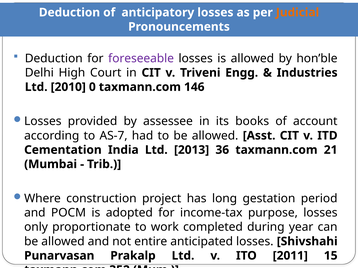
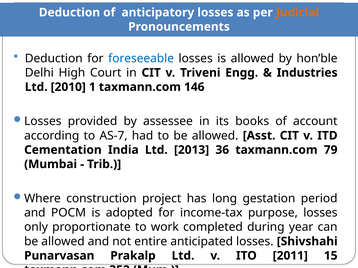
foreseeable colour: purple -> blue (141, 59)
0: 0 -> 1 (92, 87)
21: 21 -> 79 (331, 150)
